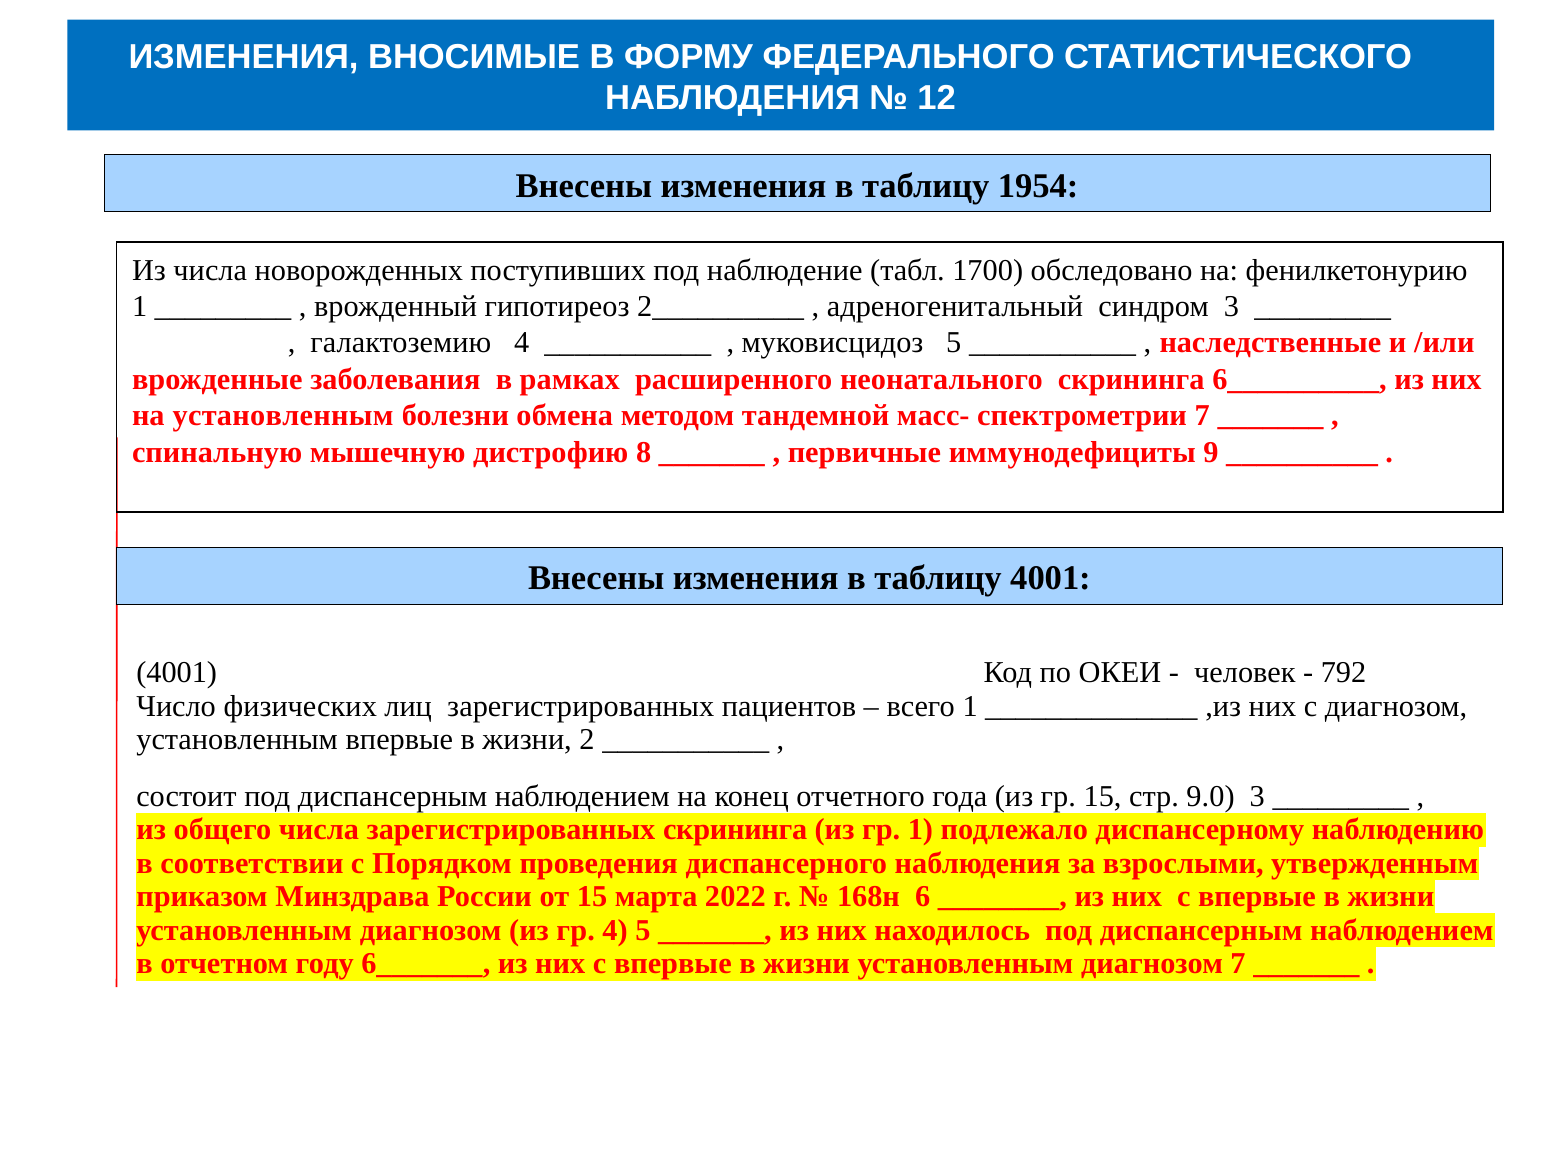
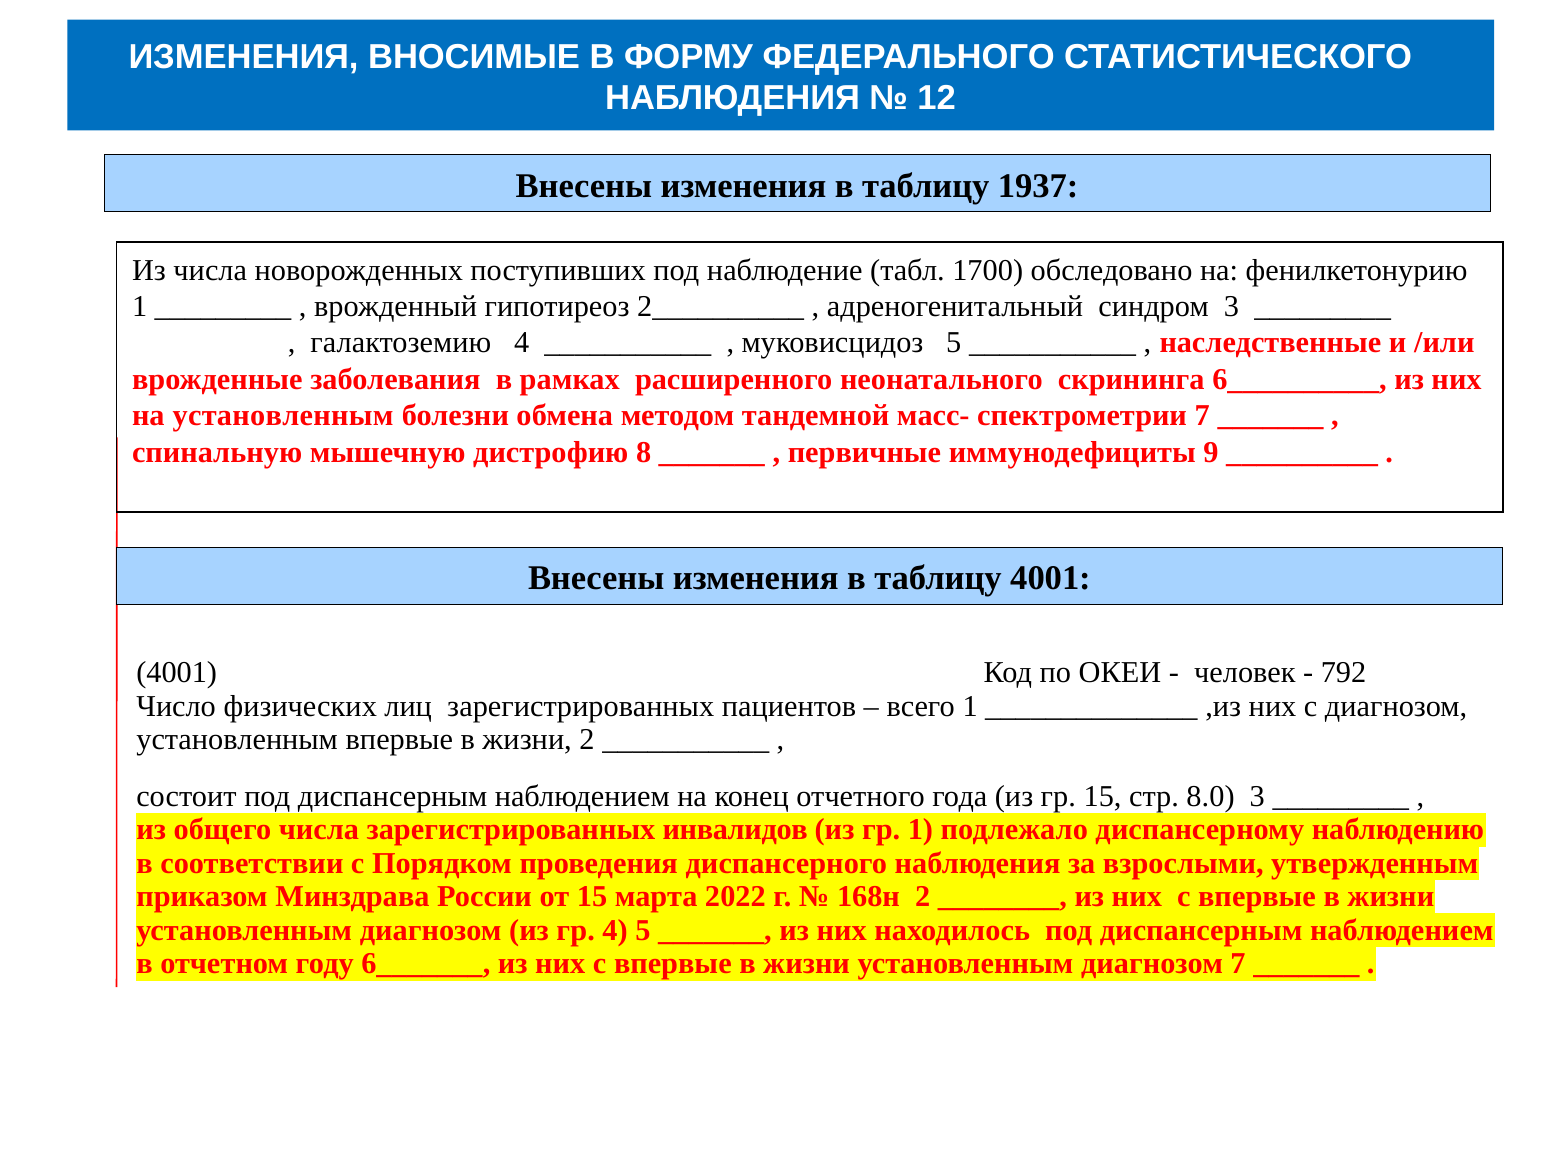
1954: 1954 -> 1937 (1038, 186)
9.0: 9.0 -> 8.0 (1211, 796)
зарегистрированных скрининга: скрининга -> инвалидов (735, 830)
168н 6: 6 -> 2 (923, 897)
